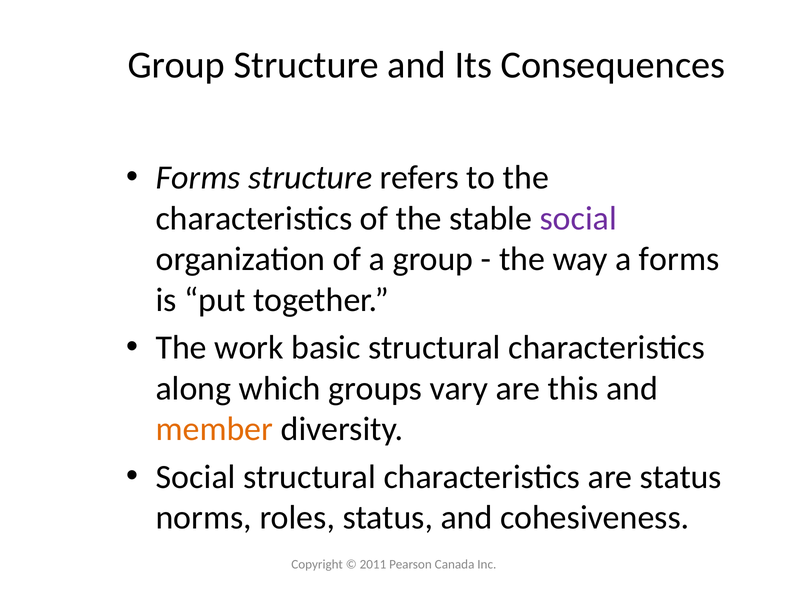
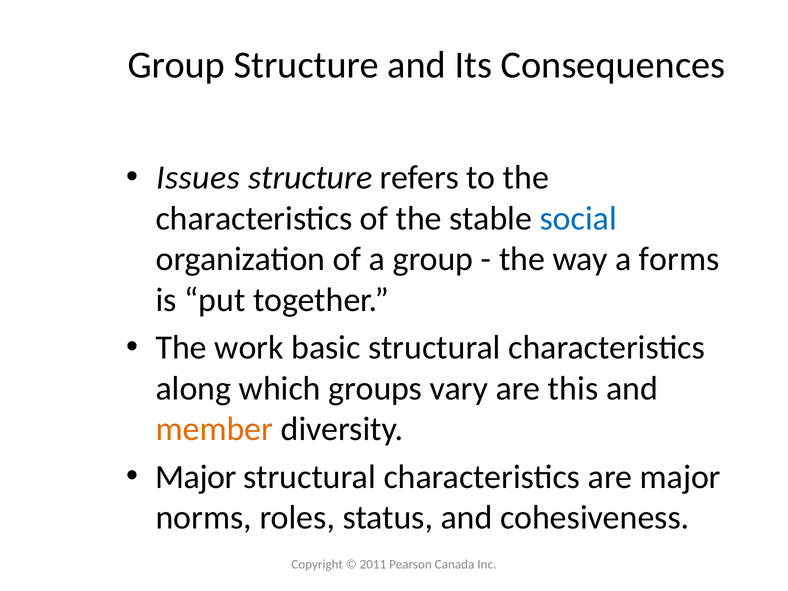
Forms: Forms -> Issues (198, 178)
social colour: purple -> blue (578, 218)
Social: Social -> Major (196, 477)
are status: status -> major (680, 477)
